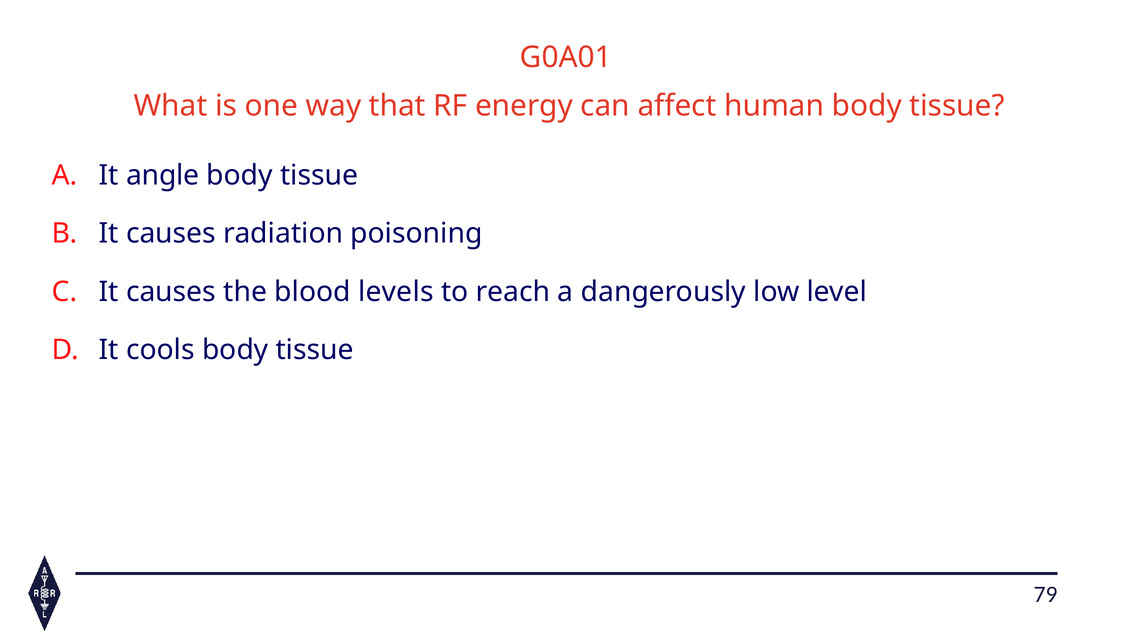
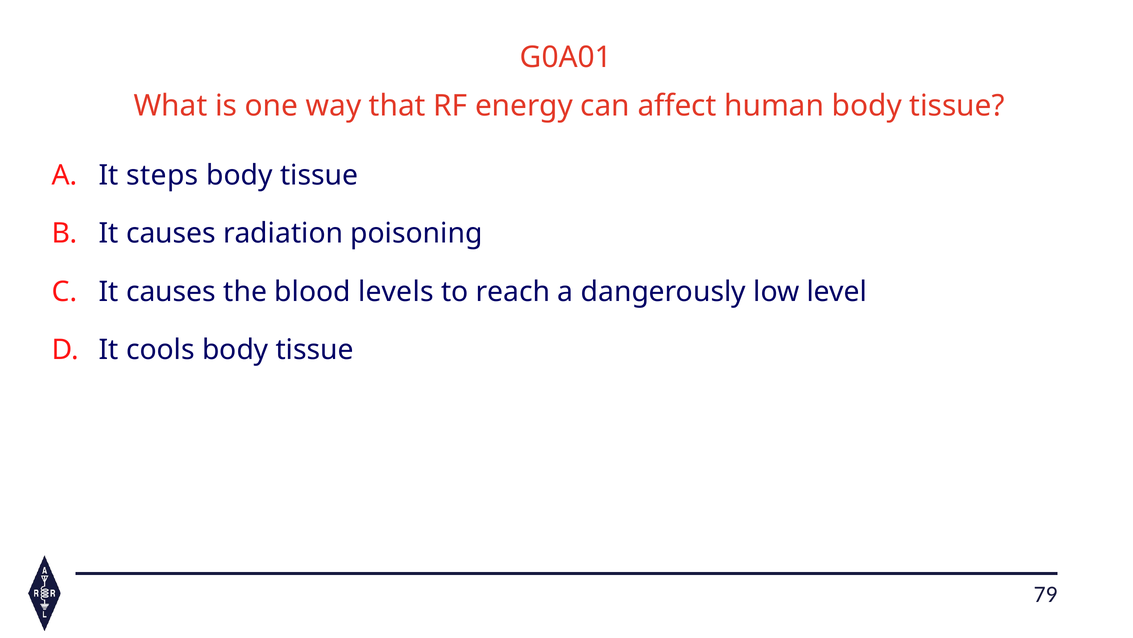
angle: angle -> steps (162, 175)
